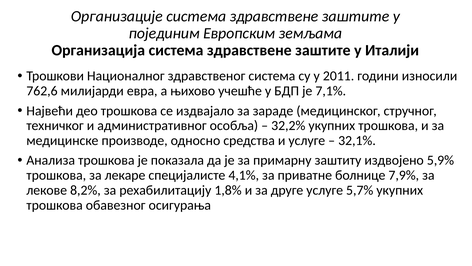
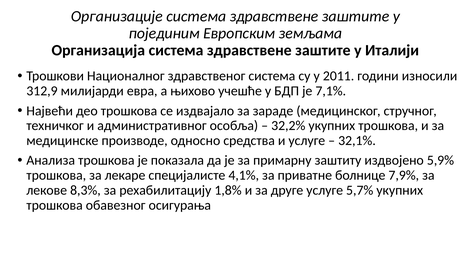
762,6: 762,6 -> 312,9 (42, 91)
8,2%: 8,2% -> 8,3% (85, 190)
